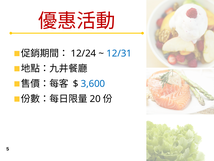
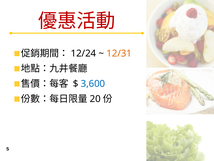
12/31 colour: blue -> orange (119, 53)
